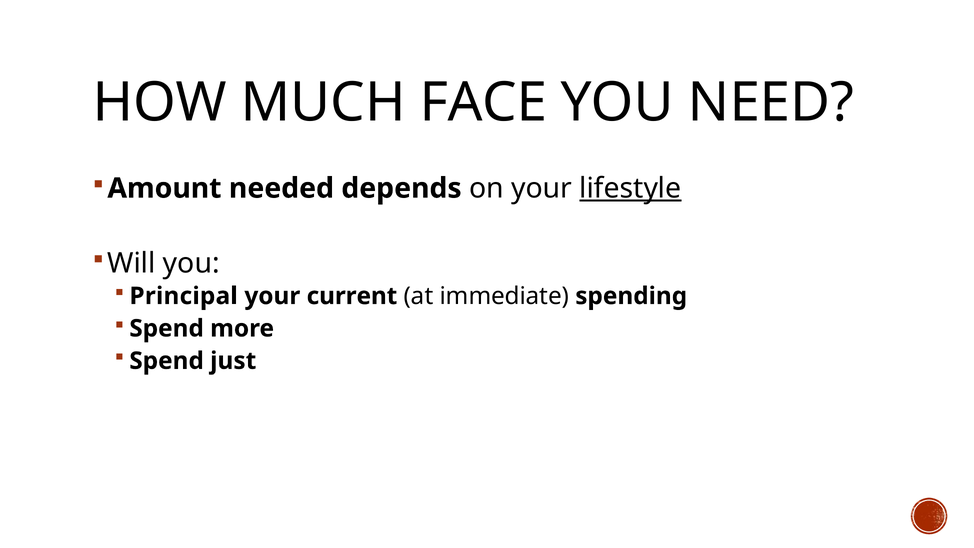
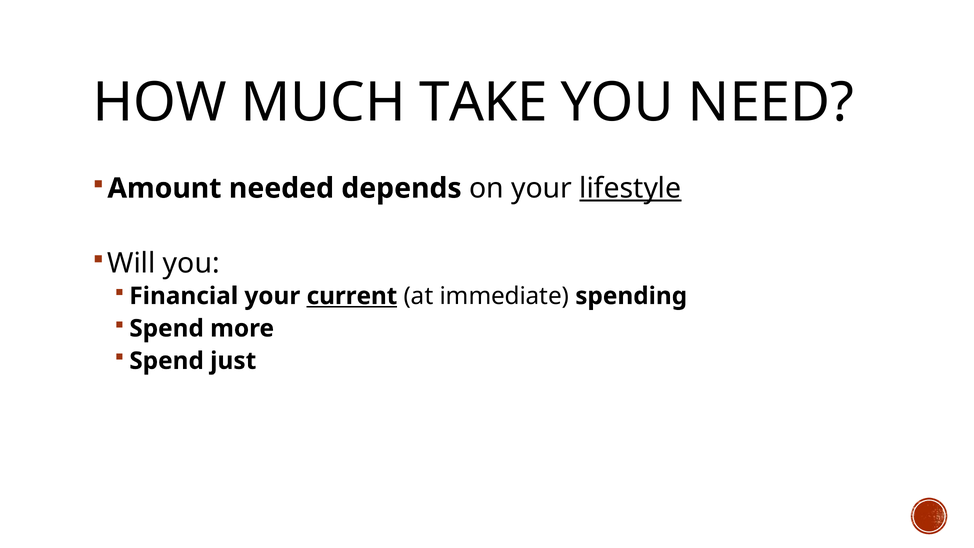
FACE: FACE -> TAKE (484, 103)
Principal: Principal -> Financial (184, 296)
current underline: none -> present (352, 296)
